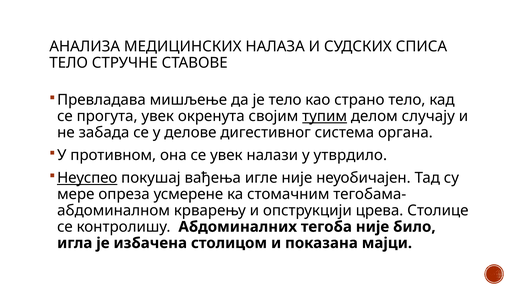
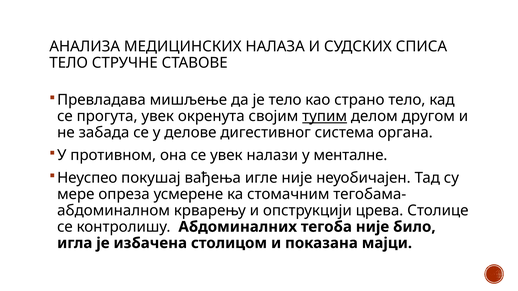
случају: случају -> другом (428, 116)
утврдило: утврдило -> менталне (350, 155)
Неуспео underline: present -> none (87, 178)
